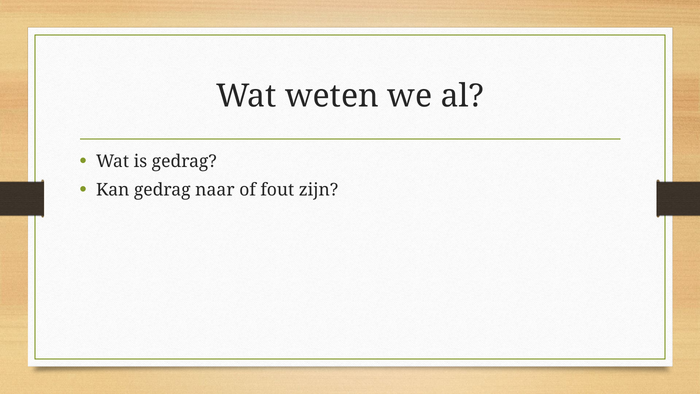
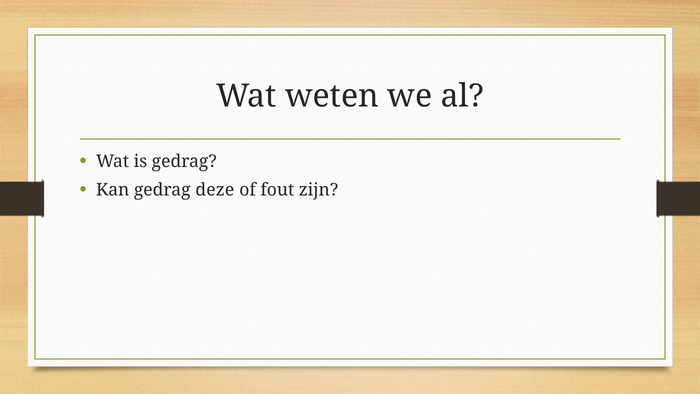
naar: naar -> deze (215, 190)
